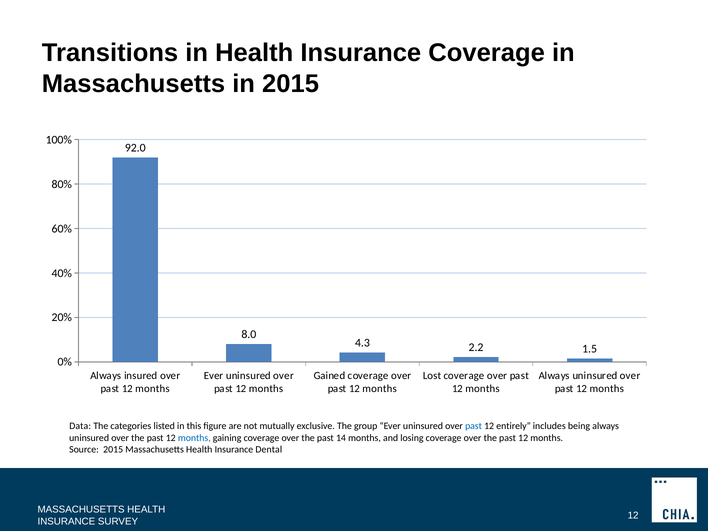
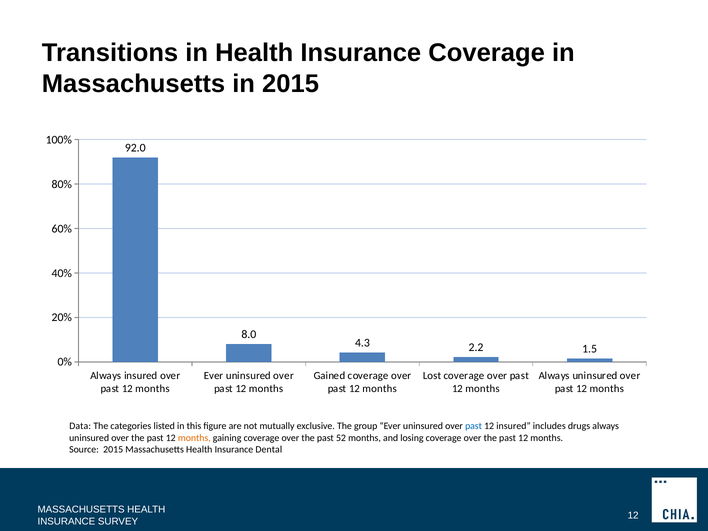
12 entirely: entirely -> insured (513, 426)
being: being -> drugs (579, 426)
months colour: blue -> orange (194, 438)
14: 14 -> 52 (341, 438)
